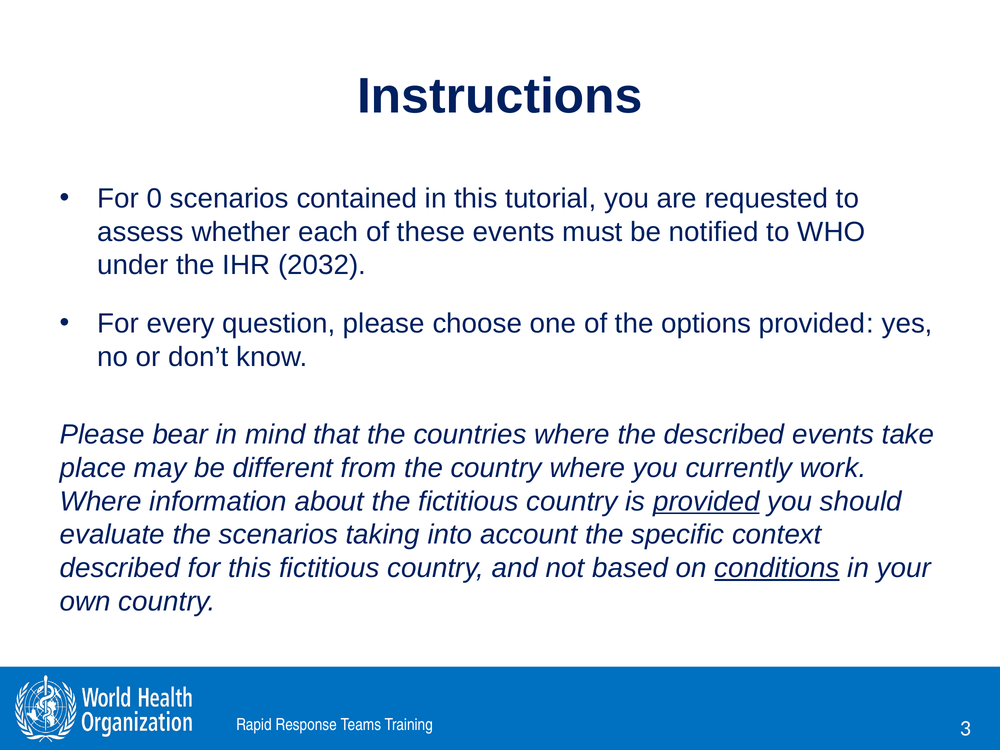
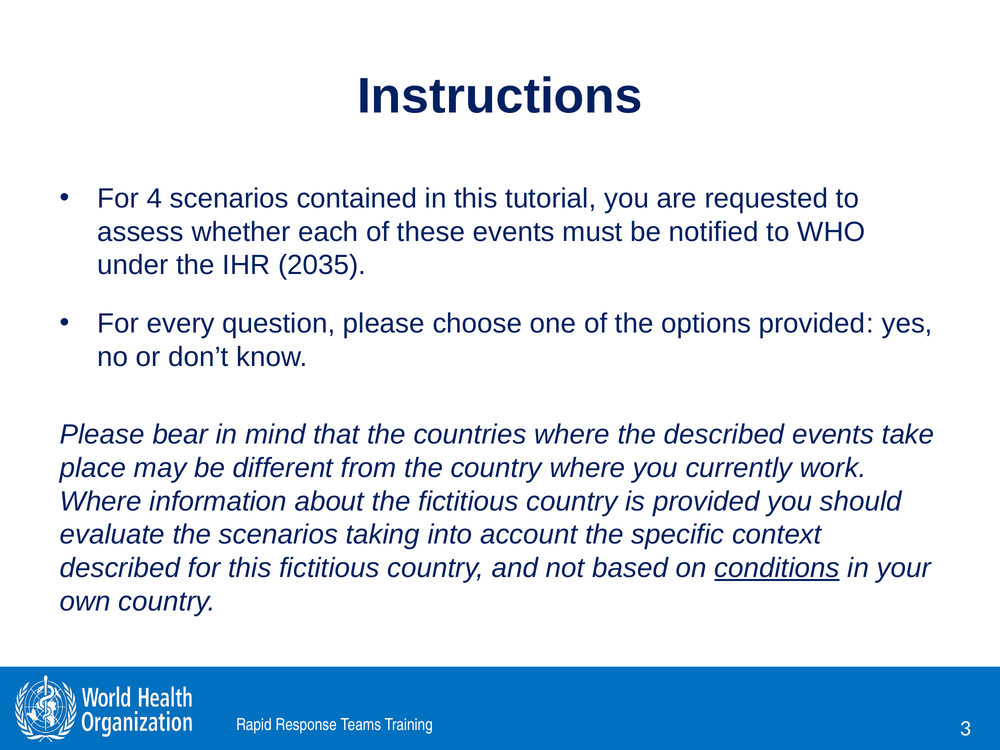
0: 0 -> 4 (154, 199)
2032: 2032 -> 2035 (322, 265)
provided underline: present -> none (706, 501)
